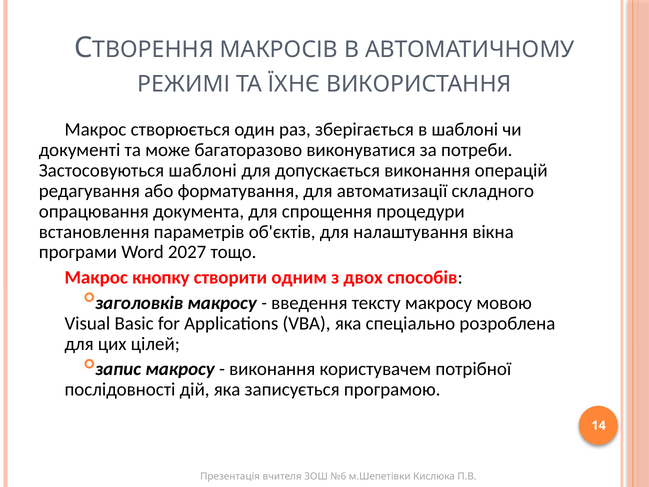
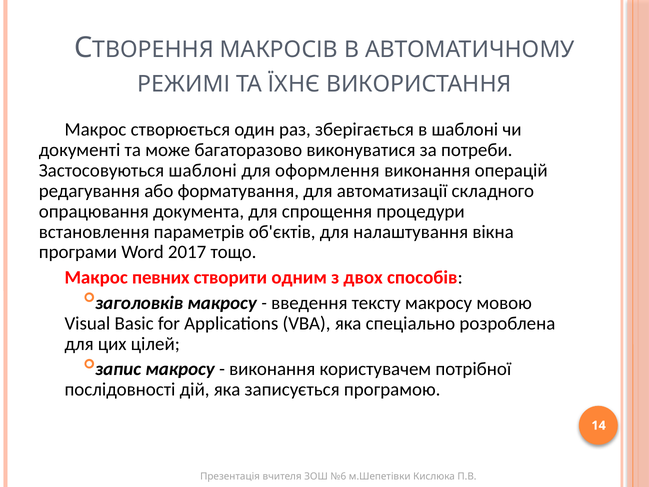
допускається: допускається -> оформлення (327, 170)
2027: 2027 -> 2017 (187, 252)
кнопку: кнопку -> певних (161, 277)
